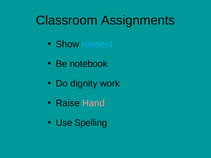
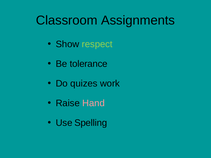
respect colour: light blue -> light green (97, 44)
notebook: notebook -> tolerance (89, 64)
dignity: dignity -> quizes (84, 84)
